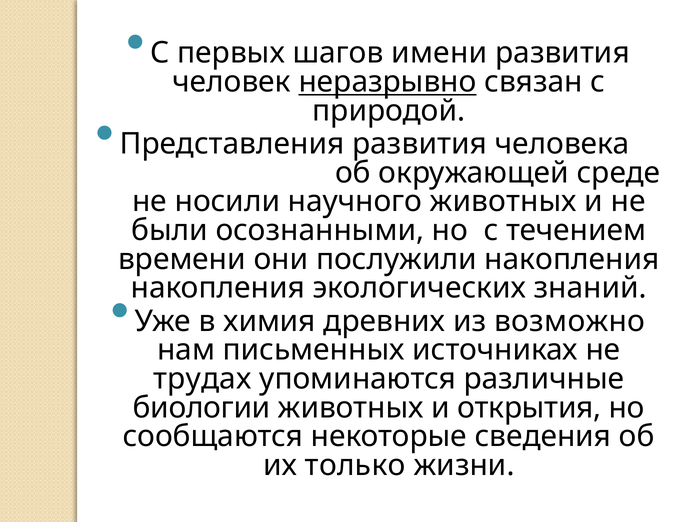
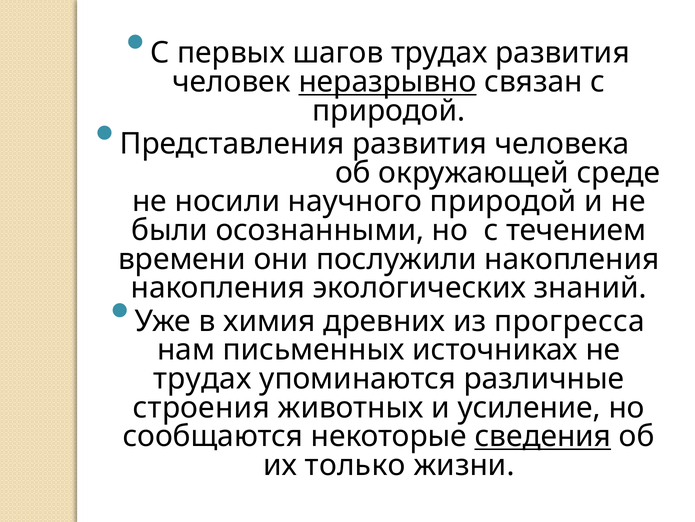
шагов имени: имени -> трудах (439, 53)
научного животных: животных -> природой (503, 201)
возможно: возможно -> прогресса (570, 321)
биологии: биологии -> строения (201, 407)
открытия: открытия -> усиление (529, 407)
сведения underline: none -> present (543, 436)
